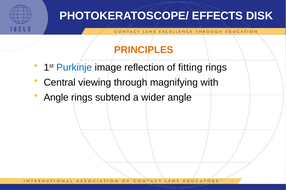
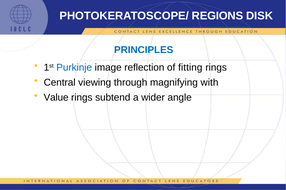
EFFECTS: EFFECTS -> REGIONS (217, 16)
PRINCIPLES colour: orange -> blue (144, 50)
Angle: Angle -> Value (56, 98)
